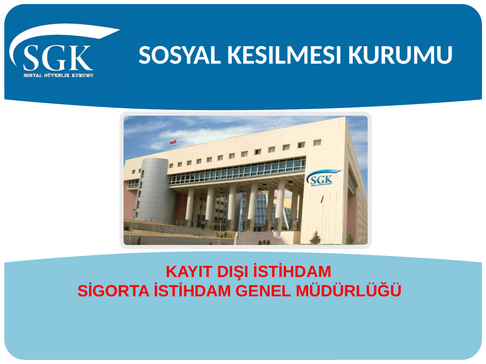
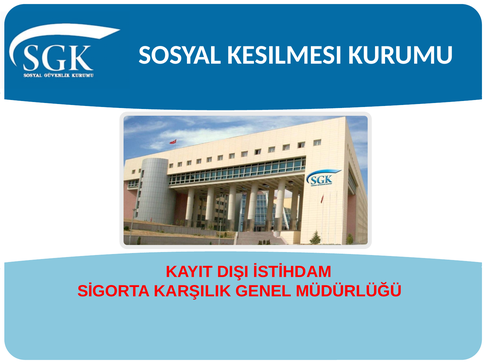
SİGORTA İSTİHDAM: İSTİHDAM -> KARŞILIK (192, 292)
